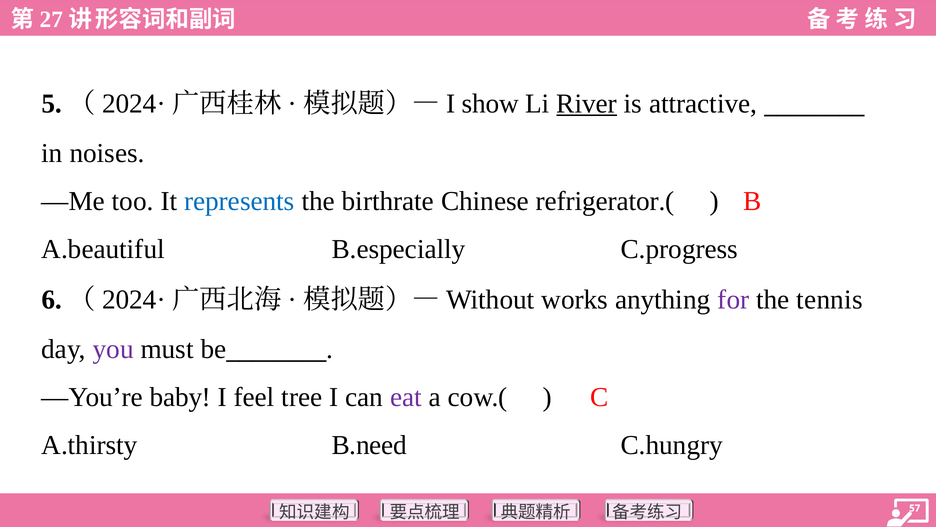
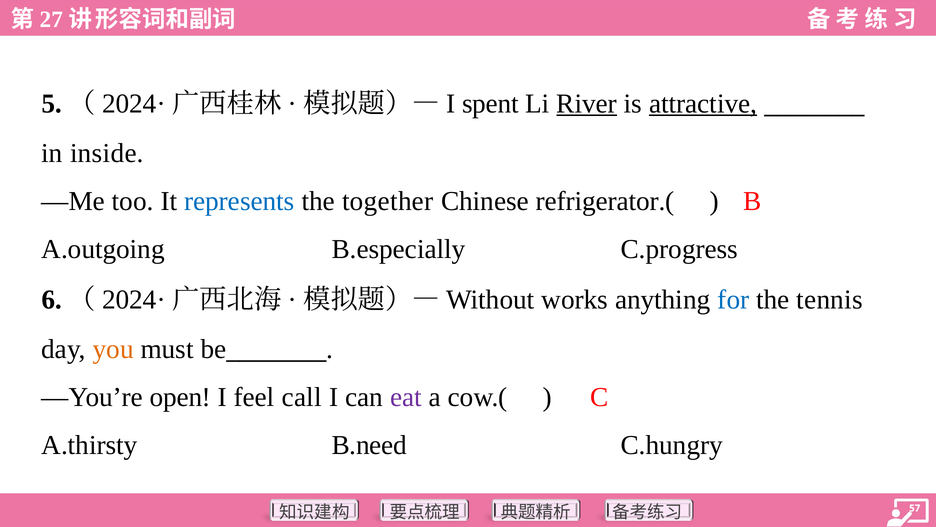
show: show -> spent (490, 104)
attractive underline: none -> present (703, 104)
noises: noises -> inside (107, 153)
birthrate: birthrate -> together (388, 201)
A.beautiful: A.beautiful -> A.outgoing (103, 249)
for colour: purple -> blue (733, 299)
you colour: purple -> orange (113, 349)
baby: baby -> open (180, 397)
tree: tree -> call (302, 397)
